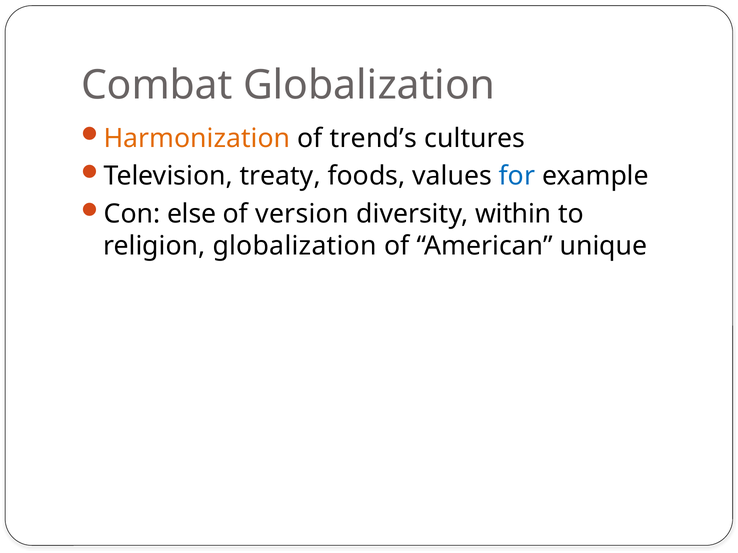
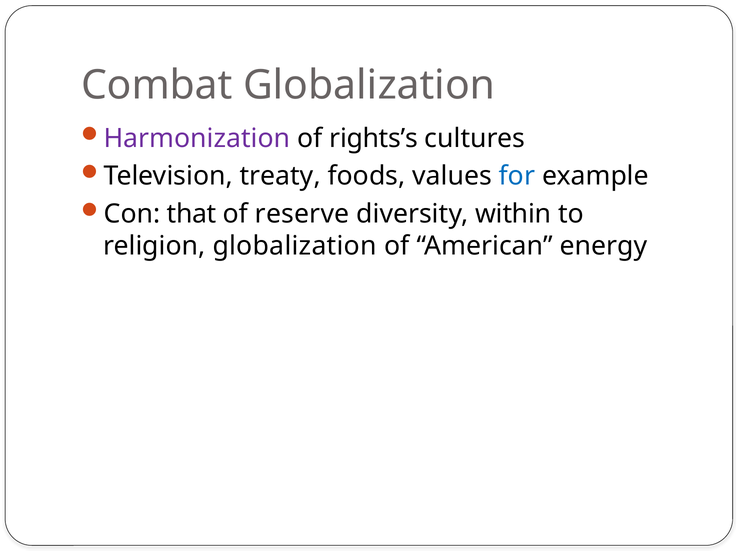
Harmonization colour: orange -> purple (197, 138)
trend’s: trend’s -> rights’s (374, 138)
else: else -> that (192, 214)
version: version -> reserve (302, 214)
unique: unique -> energy (603, 246)
